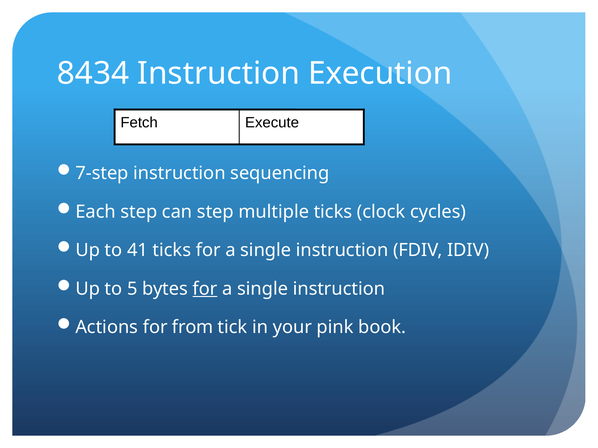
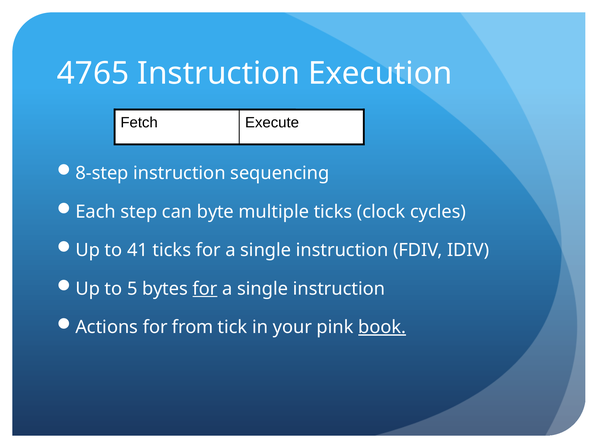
8434: 8434 -> 4765 (93, 73)
7-step: 7-step -> 8-step (102, 173)
can step: step -> byte (215, 212)
book underline: none -> present (382, 328)
